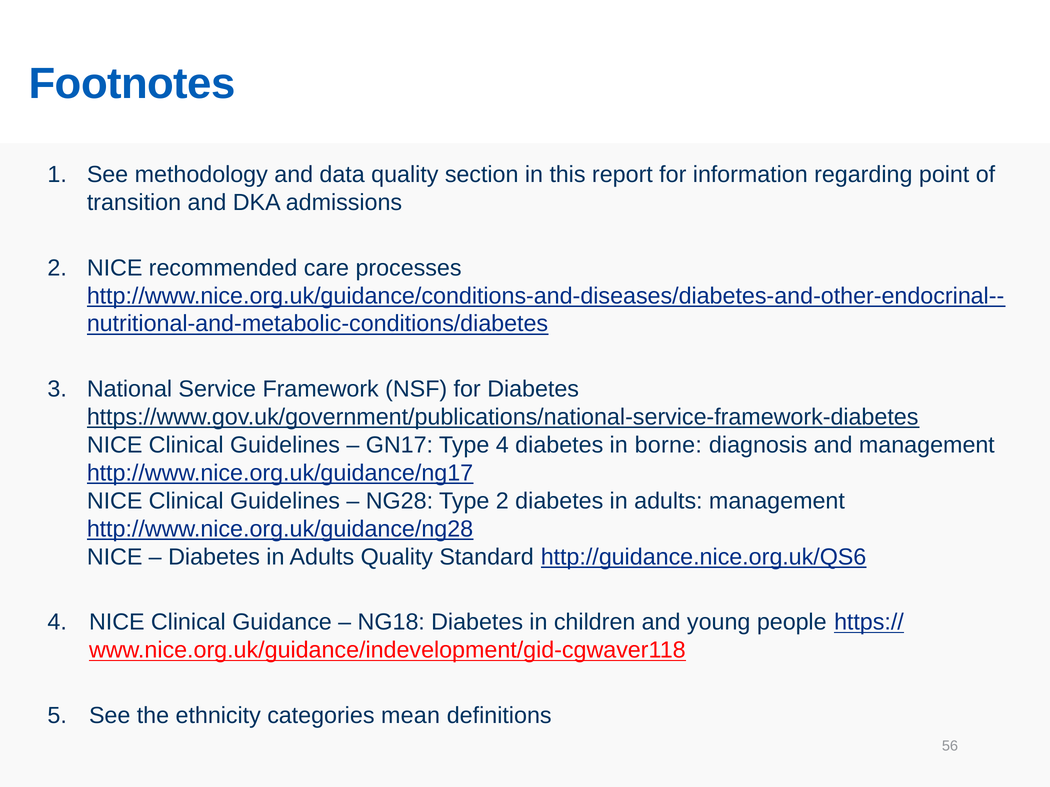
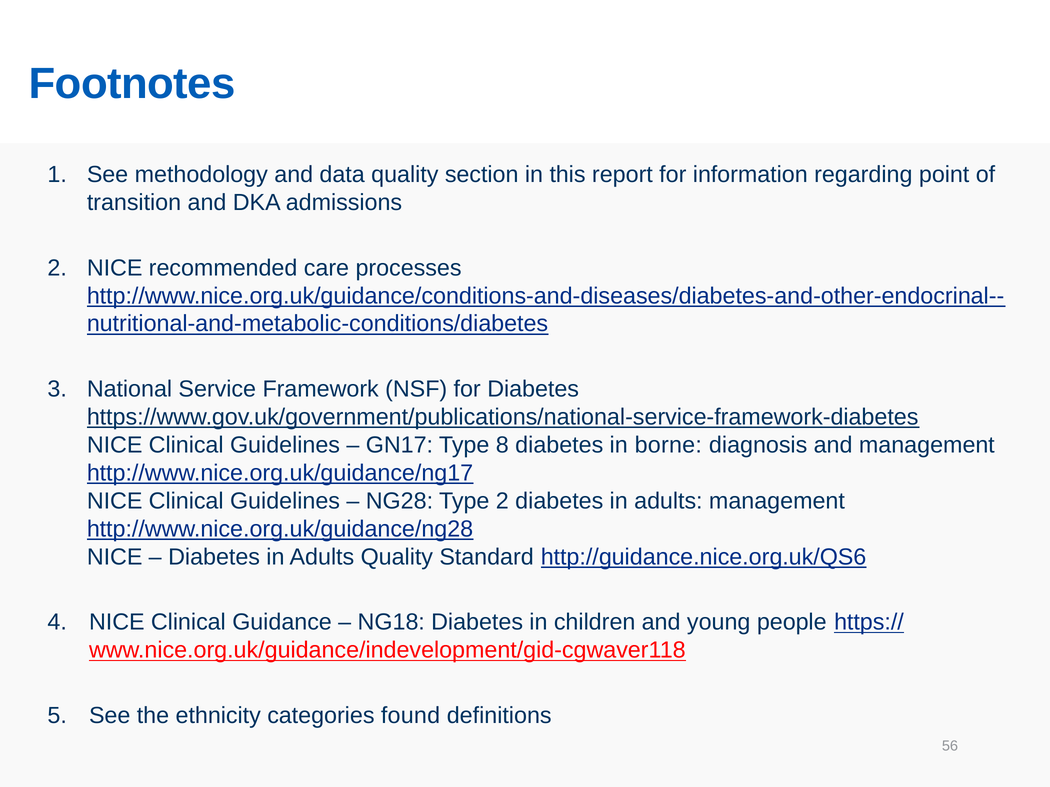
Type 4: 4 -> 8 (502, 445)
mean: mean -> found (411, 716)
